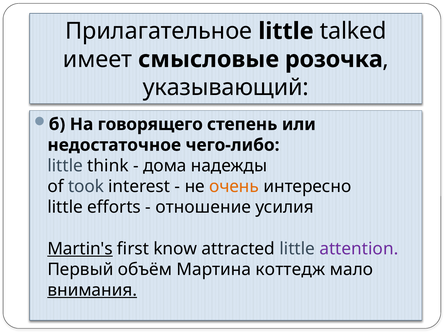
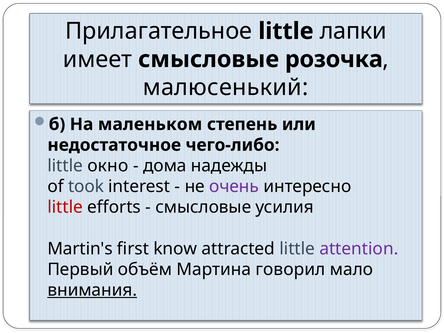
talked: talked -> лапки (353, 31)
указывающий: указывающий -> малюсенький (226, 87)
говорящего: говорящего -> маленьком (150, 124)
think: think -> окно (108, 166)
очень colour: orange -> purple (234, 187)
little colour: black -> red (65, 207)
отношение: отношение -> смысловые (203, 207)
Martin's underline: present -> none (80, 249)
коттедж: коттедж -> говорил (290, 269)
